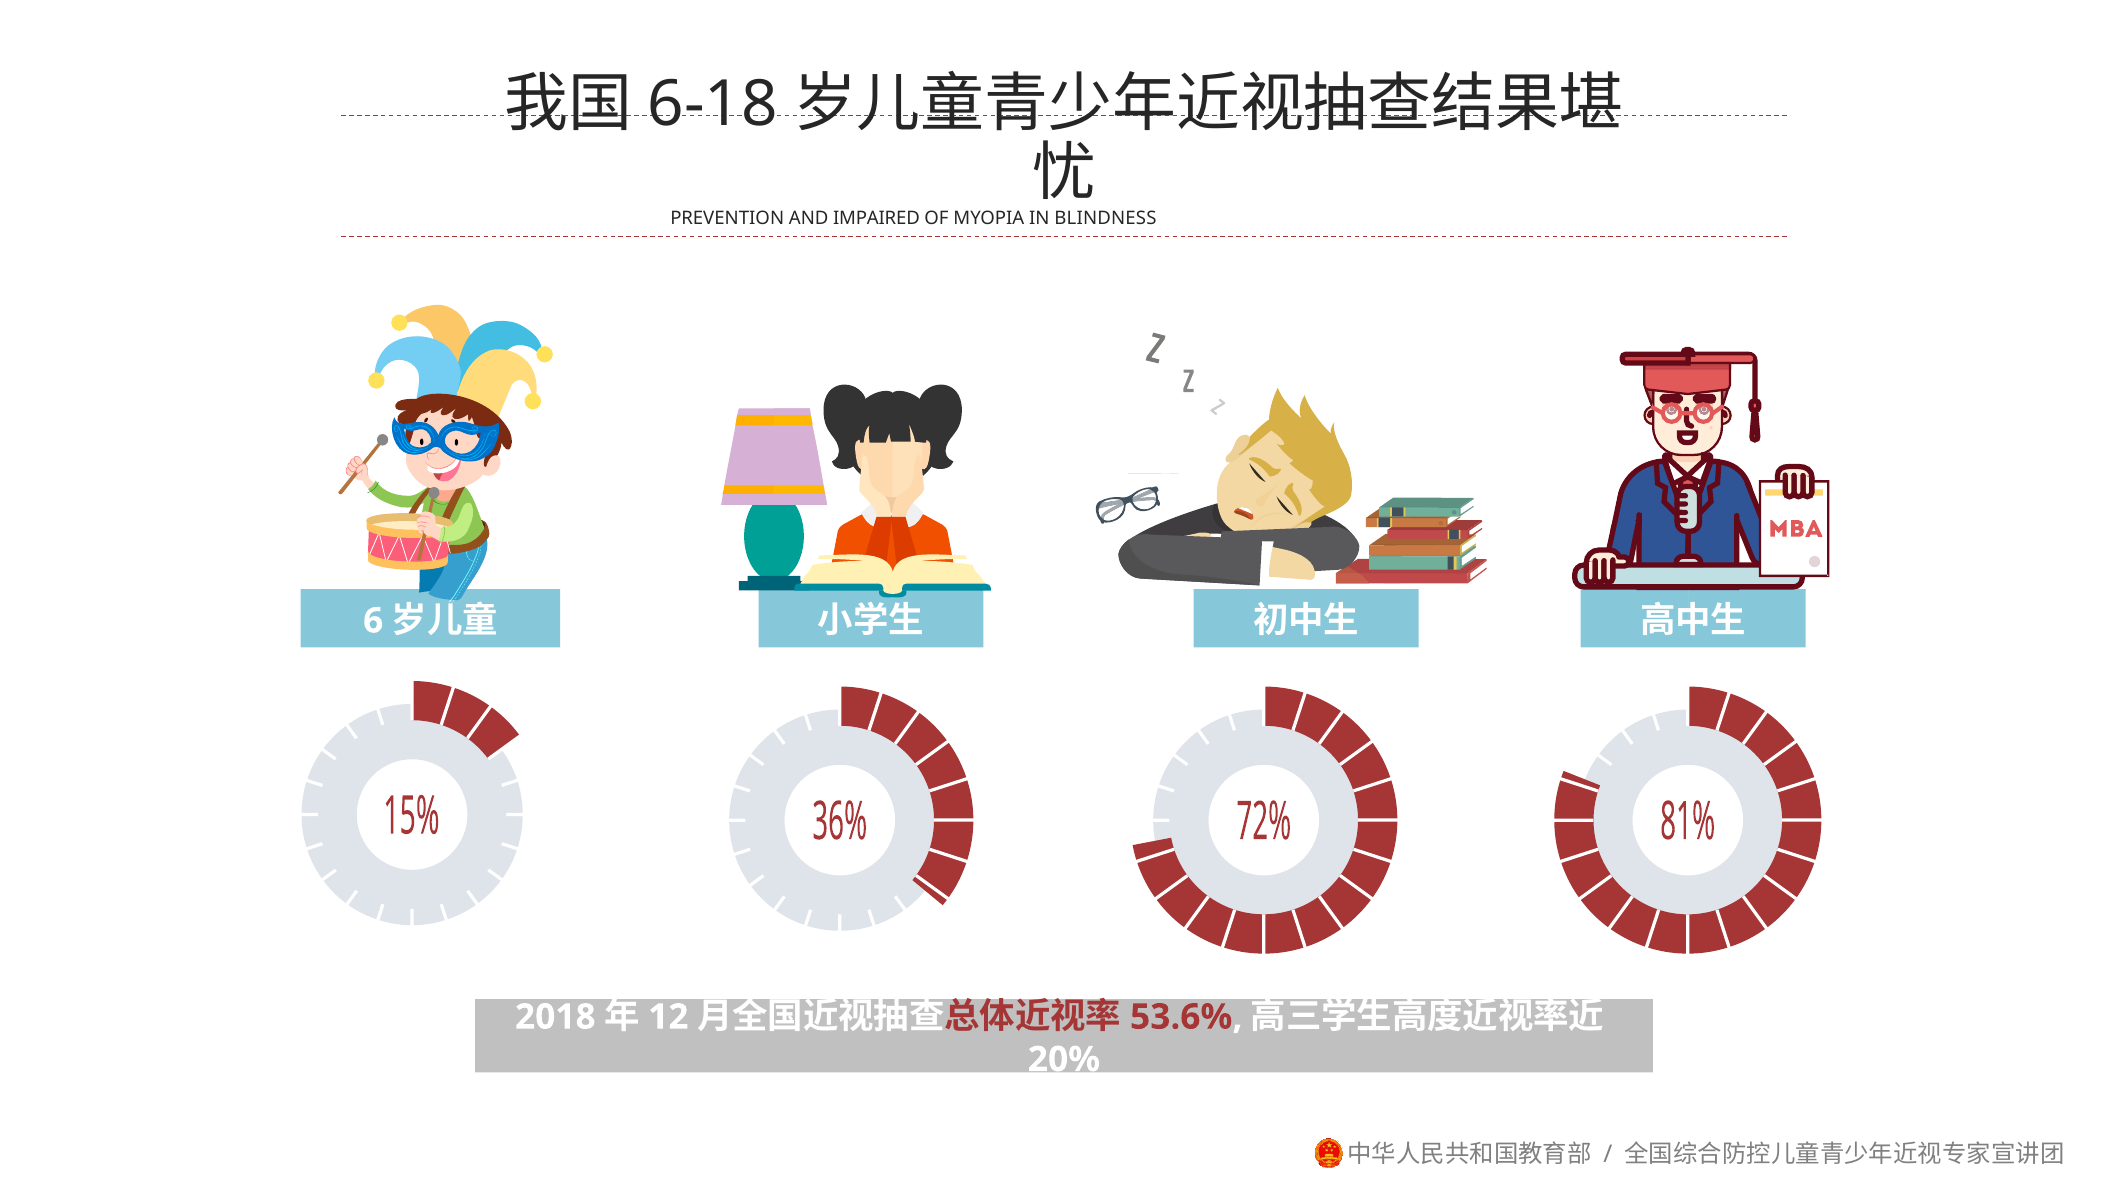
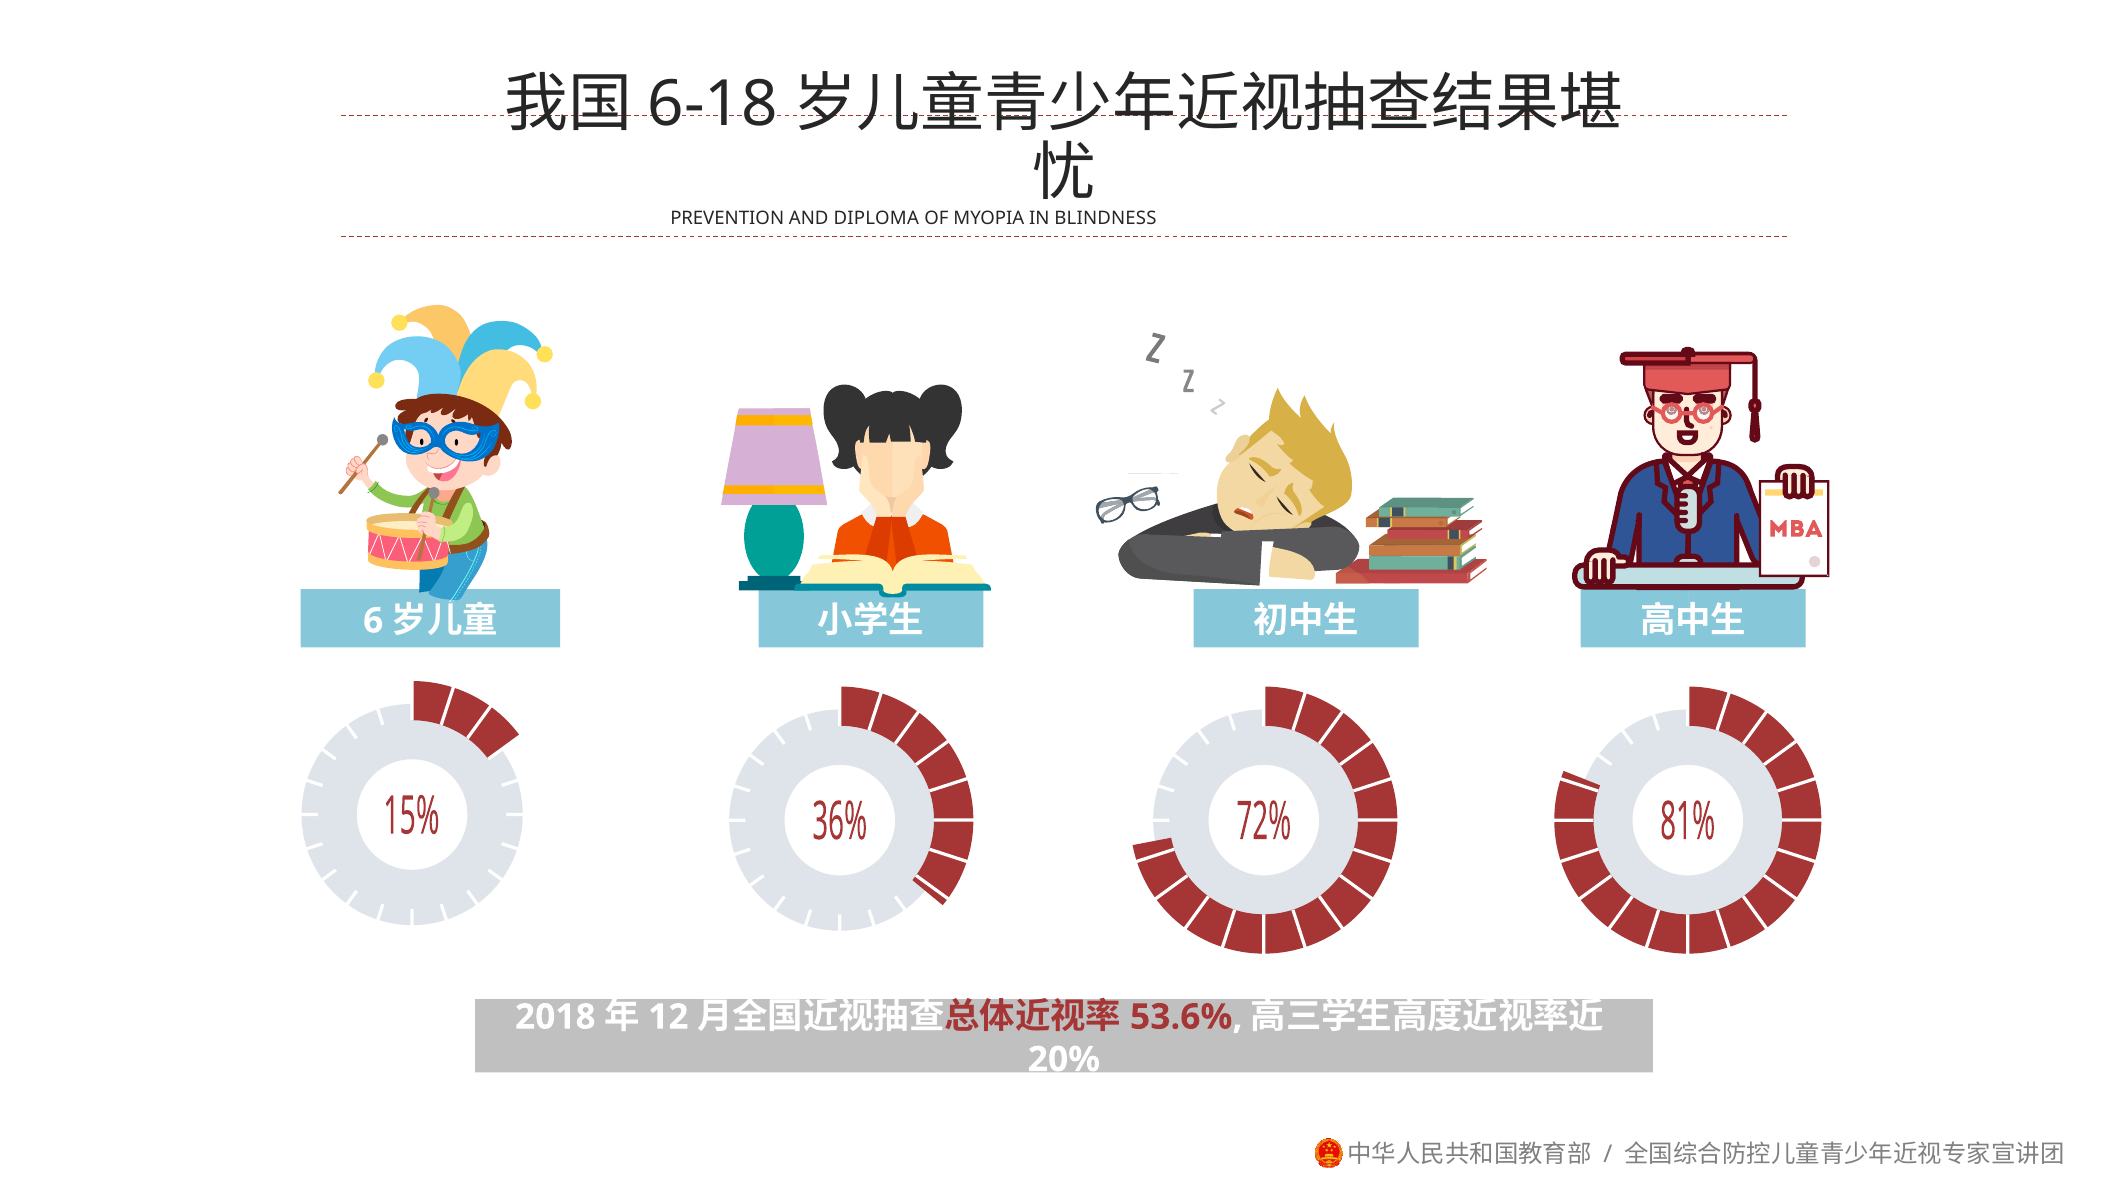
IMPAIRED: IMPAIRED -> DIPLOMA (876, 218)
